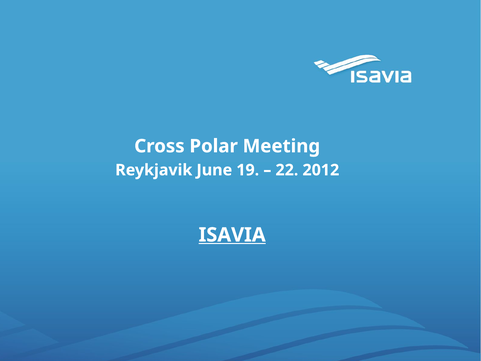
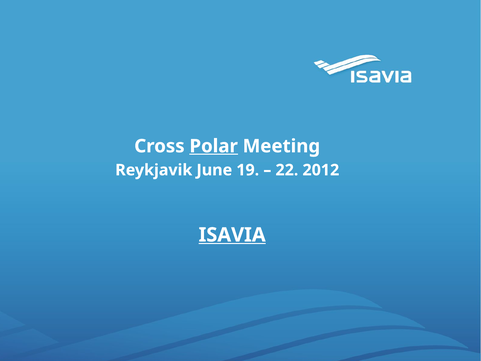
Polar underline: none -> present (214, 146)
